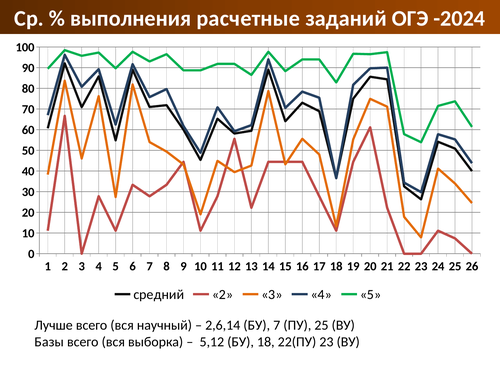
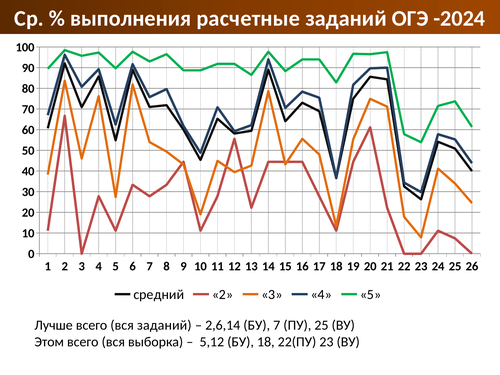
вся научный: научный -> заданий (164, 325)
Базы: Базы -> Этом (49, 342)
